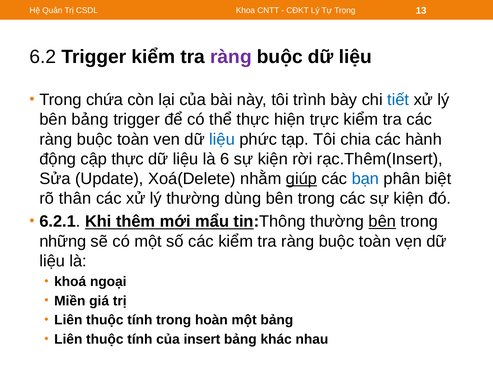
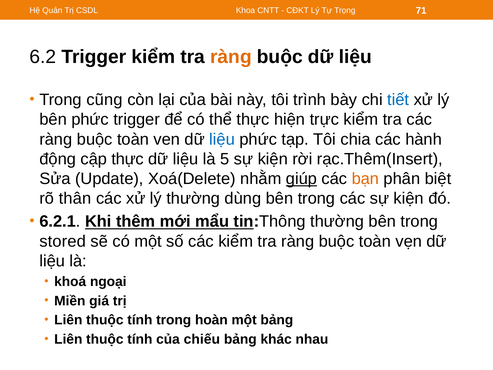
13: 13 -> 71 (421, 11)
ràng colour: purple -> orange (231, 57)
chứa: chứa -> cũng (104, 100)
bên bảng: bảng -> phức (90, 119)
6: 6 -> 5 (225, 159)
bạn colour: blue -> orange (365, 179)
bên underline: present -> none (382, 221)
những: những -> stored (63, 241)
insert: insert -> chiếu (202, 339)
